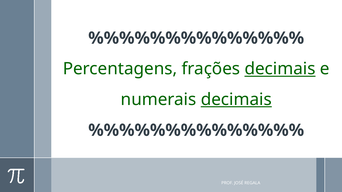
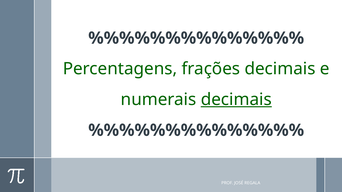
decimais underline: present -> none (280, 69)
